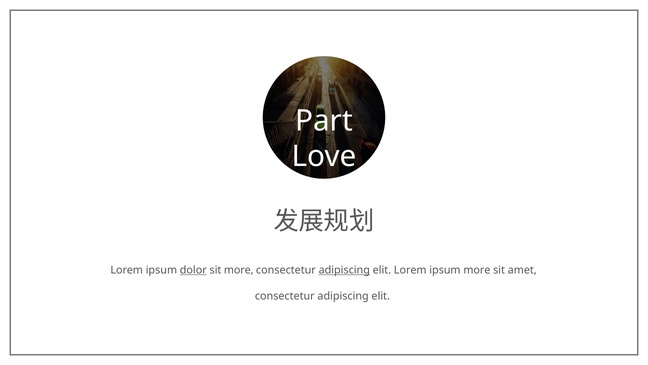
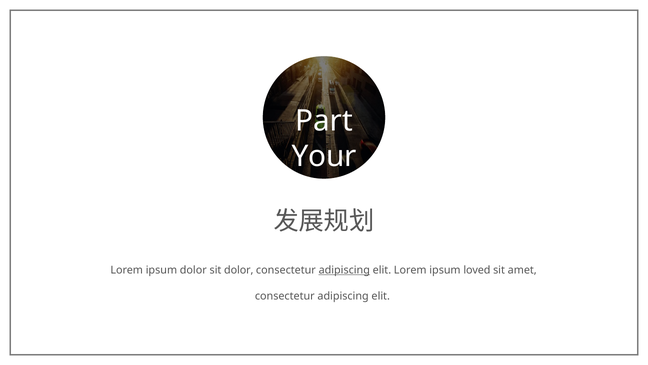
Love: Love -> Your (324, 156)
dolor underline: present -> none (193, 270)
sit more: more -> dolor (239, 270)
ipsum more: more -> loved (477, 270)
